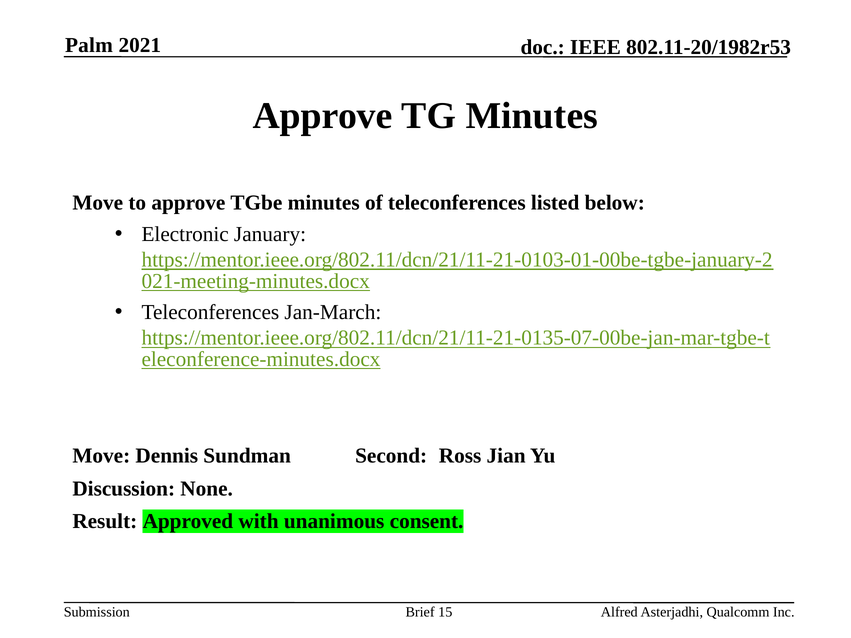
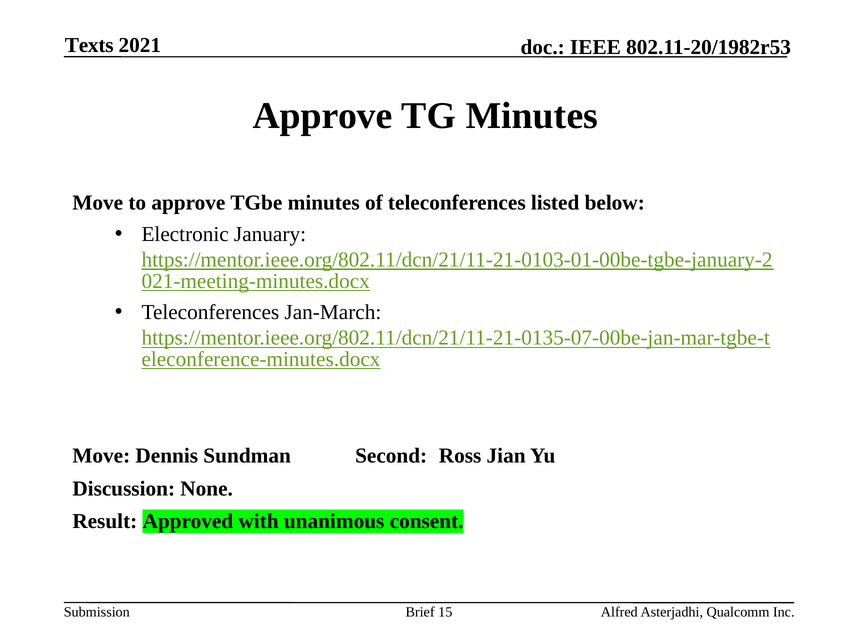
Palm: Palm -> Texts (89, 45)
